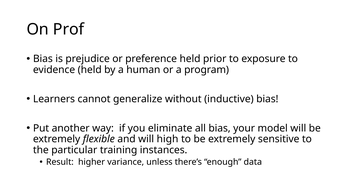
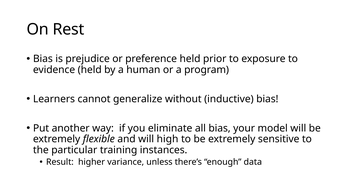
Prof: Prof -> Rest (69, 29)
